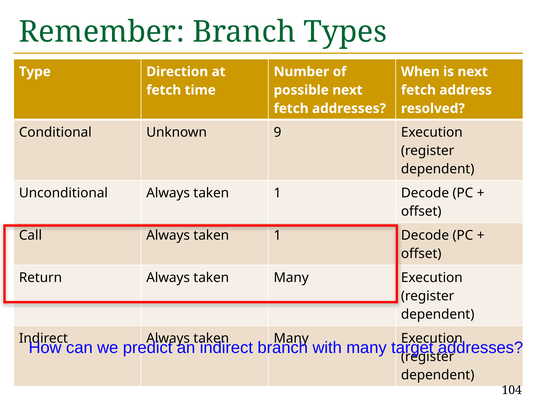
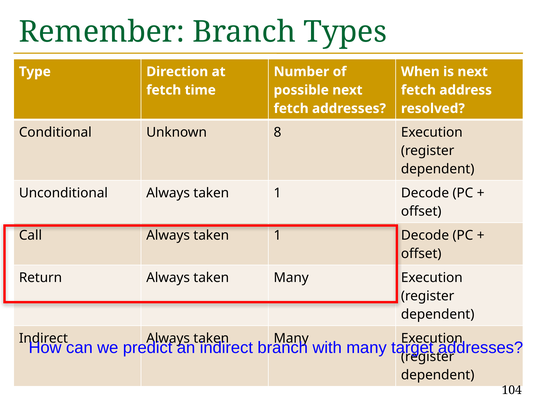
9: 9 -> 8 (277, 132)
